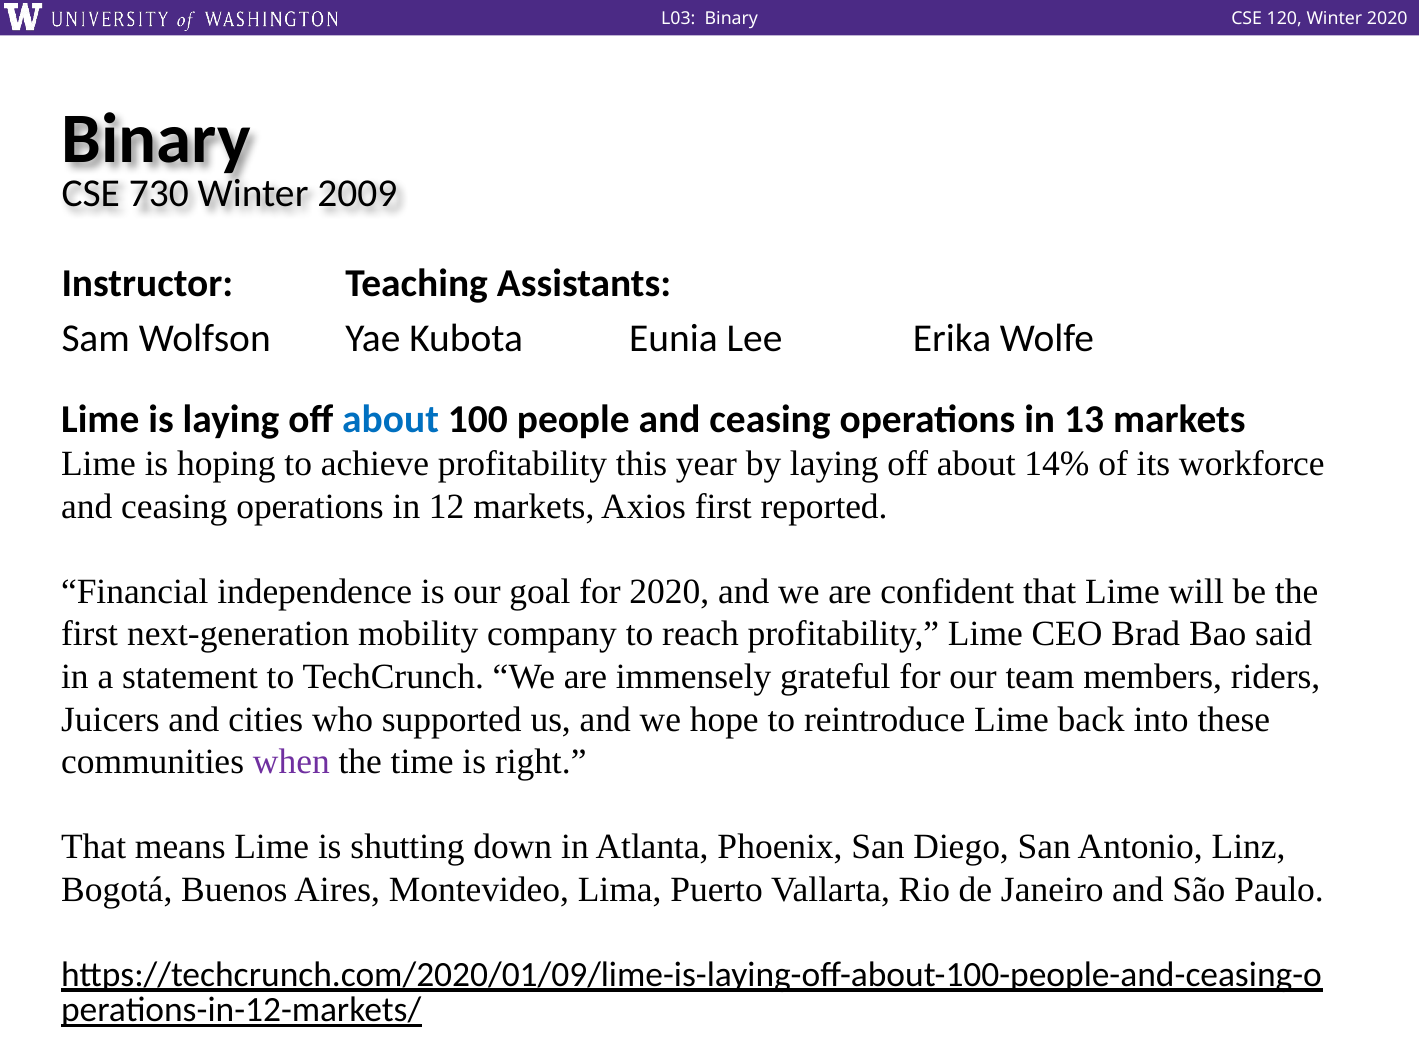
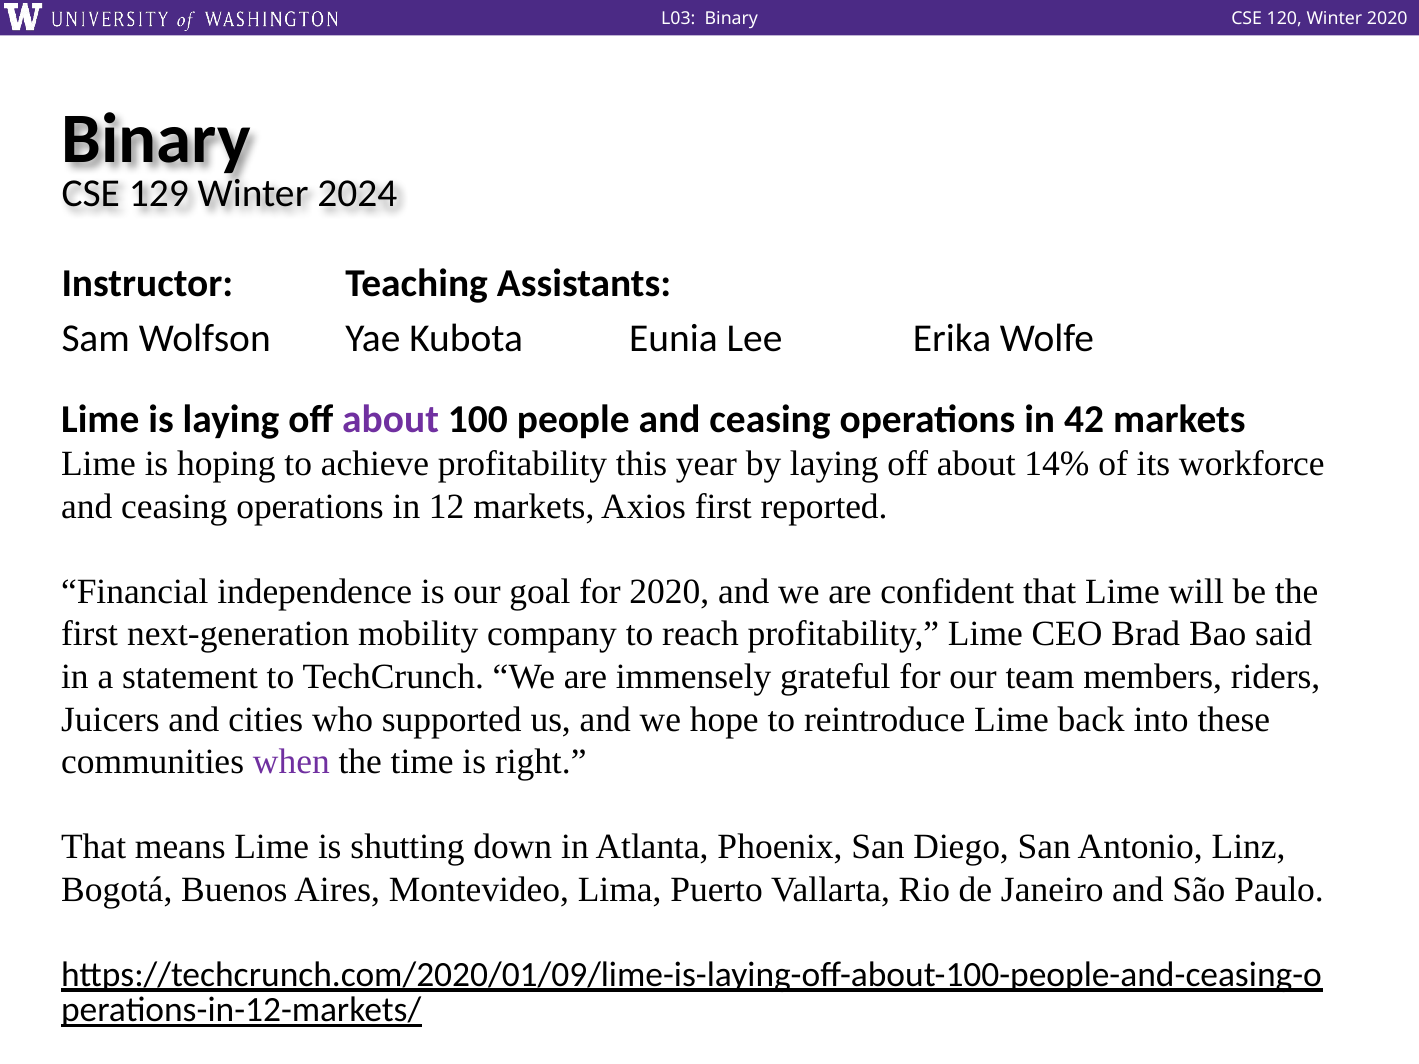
730: 730 -> 129 (159, 194)
2009: 2009 -> 2024 (357, 194)
about colour: blue -> purple (391, 419)
13: 13 -> 42 (1084, 419)
